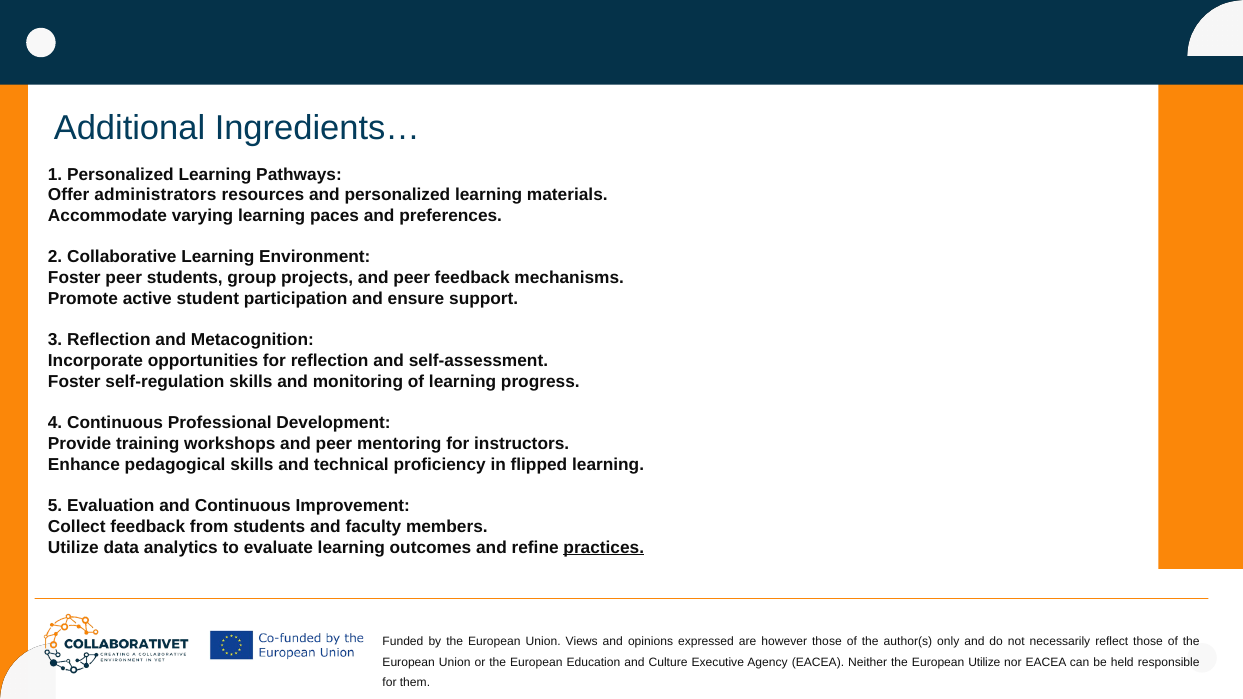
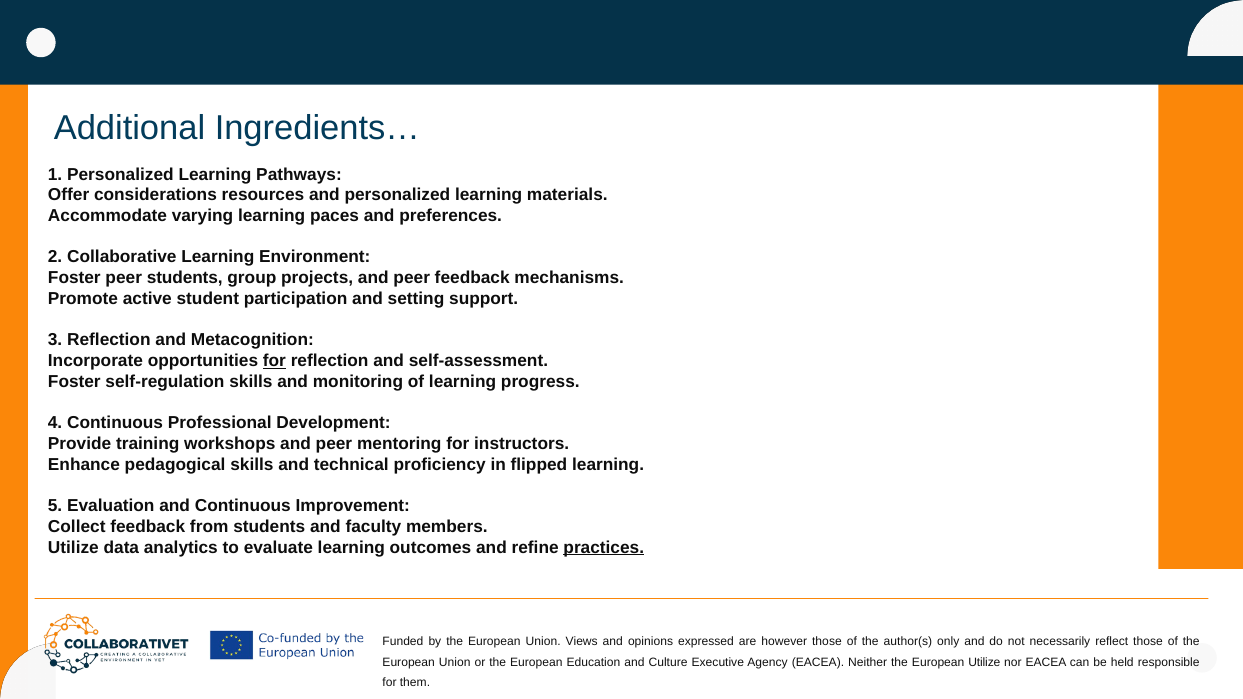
administrators: administrators -> considerations (155, 195)
ensure: ensure -> setting (416, 299)
for underline: none -> present (274, 361)
